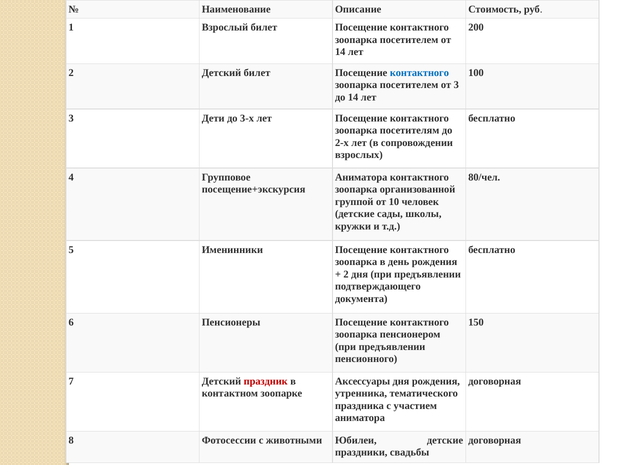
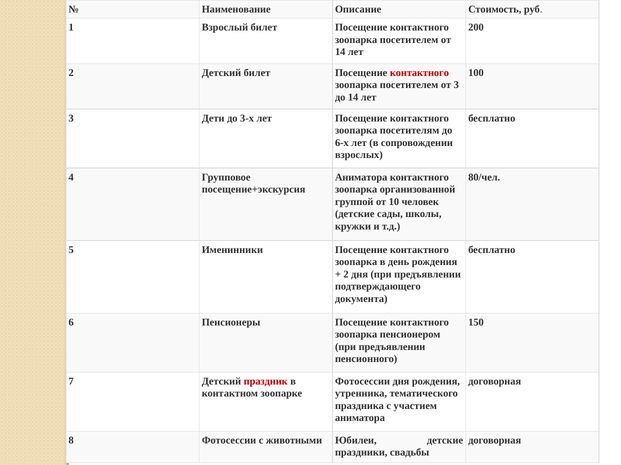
контактного colour: blue -> red (419, 73)
2-х: 2-х -> 6-х (342, 143)
Аксессуары: Аксессуары -> Фотосессии (362, 382)
